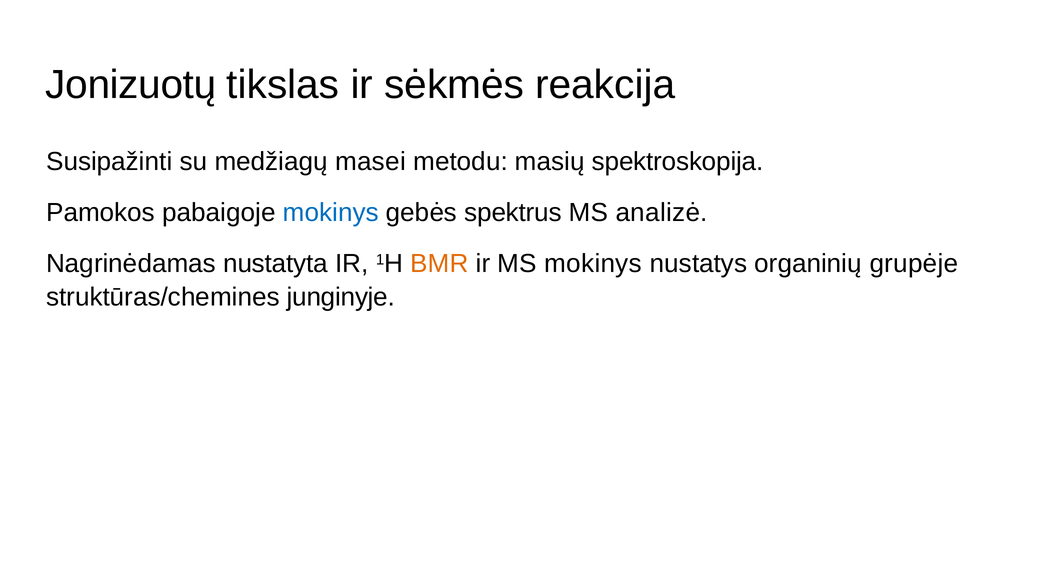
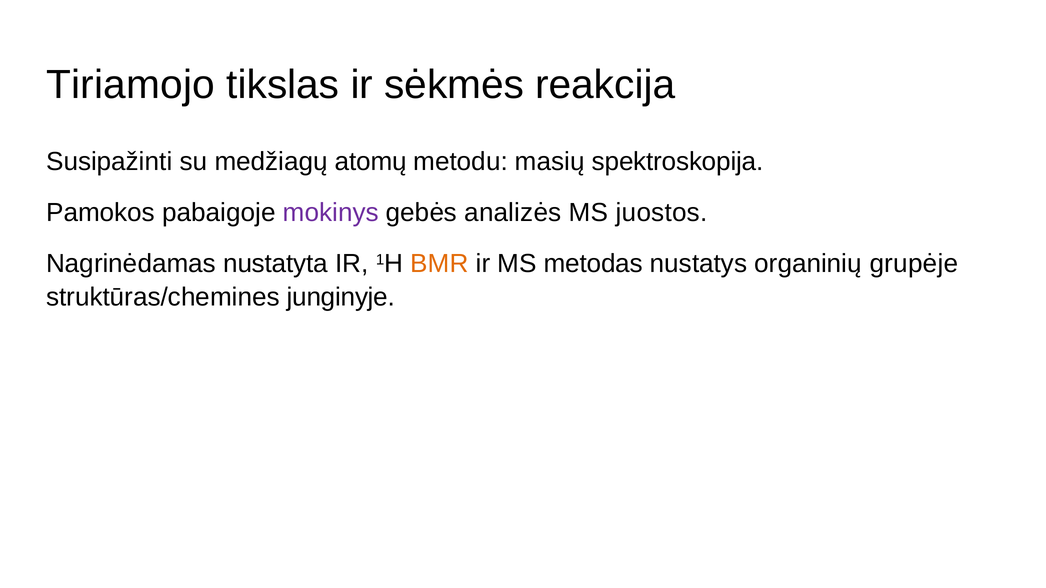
Jonizuotų: Jonizuotų -> Tiriamojo (131, 85)
masei: masei -> atomų (371, 162)
mokinys colour: blue -> purple (331, 213)
spektrus: spektrus -> analizės (513, 213)
analizė: analizė -> juostos (662, 213)
MS mokinys: mokinys -> metodas (593, 264)
